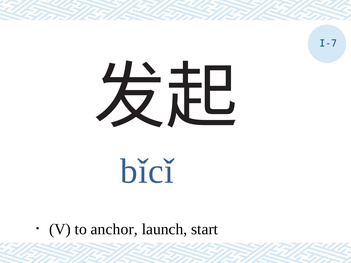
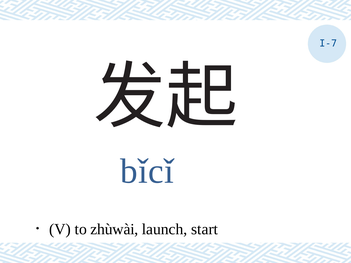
anchor: anchor -> zhùwài (114, 229)
